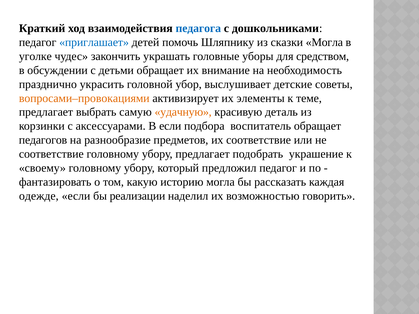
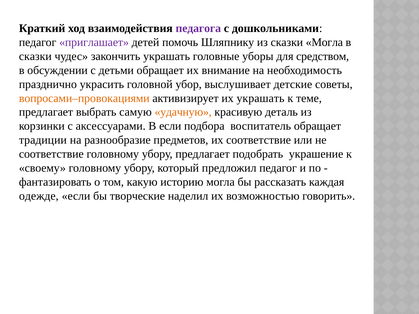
педагога colour: blue -> purple (198, 28)
приглашает colour: blue -> purple (94, 42)
уголке: уголке -> сказки (35, 56)
их элементы: элементы -> украшать (261, 98)
педагогов: педагогов -> традиции (43, 140)
реализации: реализации -> творческие (137, 196)
